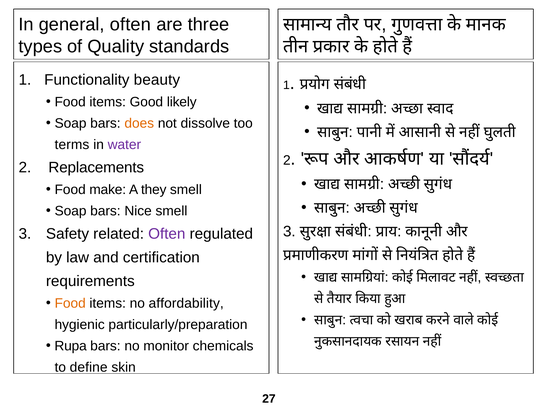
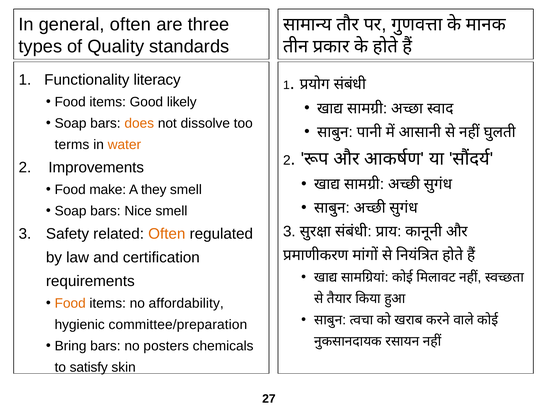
beauty: beauty -> literacy (157, 80)
water colour: purple -> orange (124, 145)
Replacements: Replacements -> Improvements (96, 168)
Often colour: purple -> orange (167, 234)
particularly/preparation: particularly/preparation -> committee/preparation (178, 325)
Rupa: Rupa -> Bring (71, 346)
monitor: monitor -> posters (166, 346)
define: define -> satisfy (89, 368)
